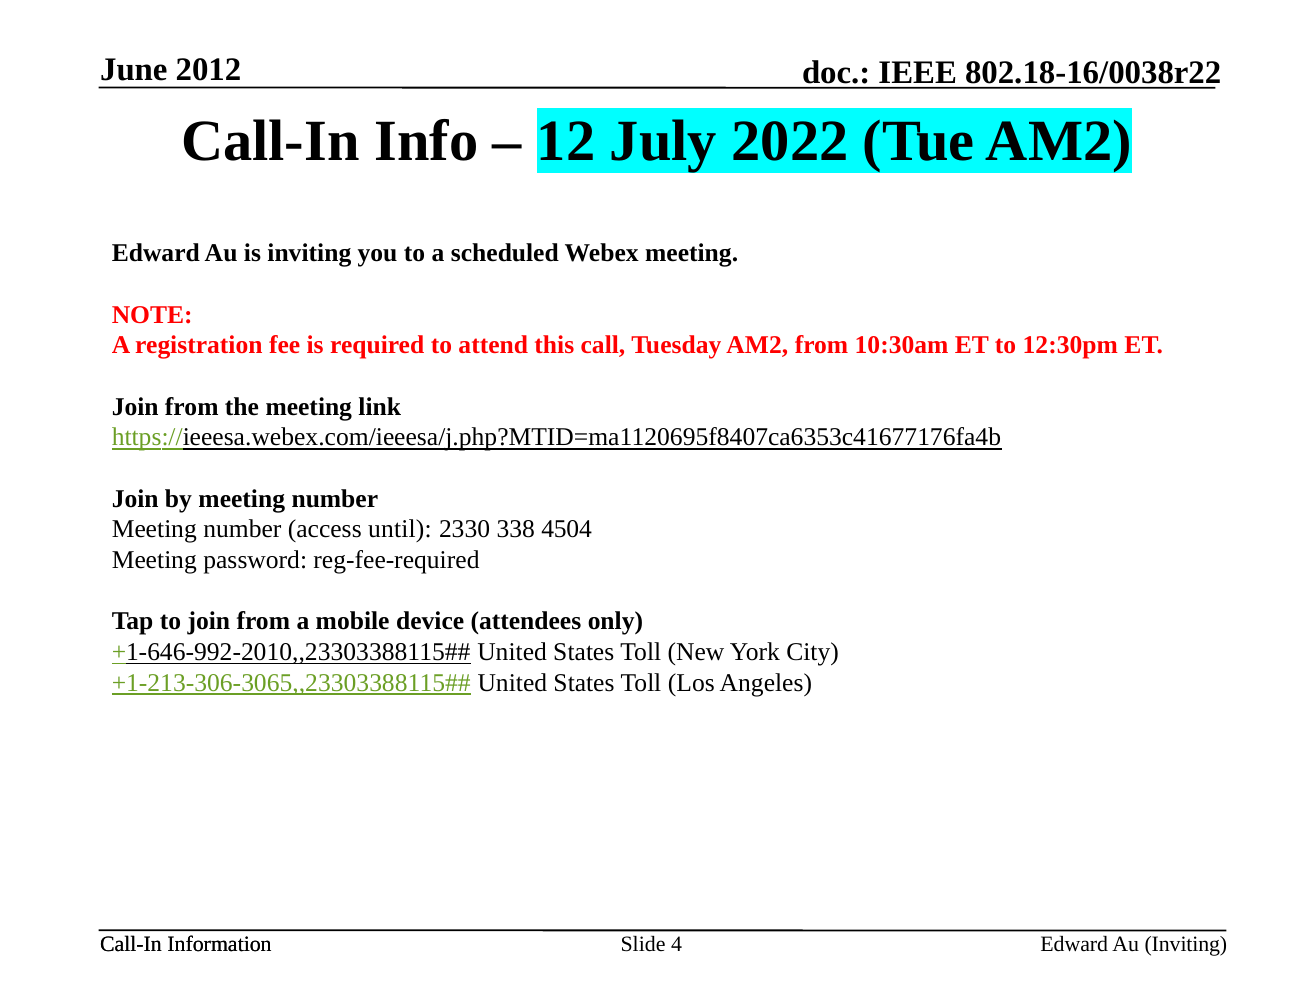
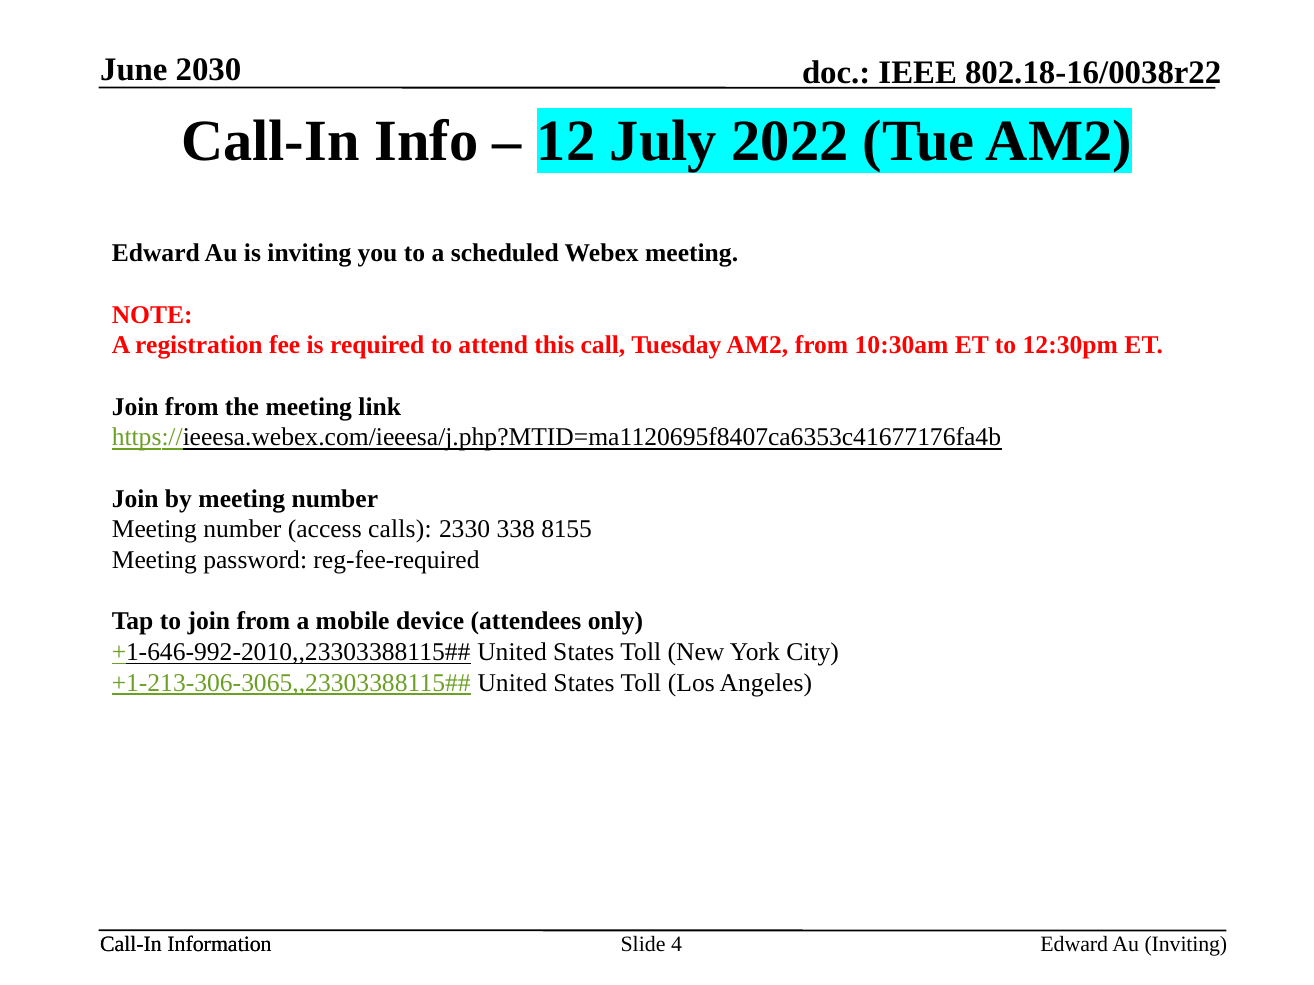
2012: 2012 -> 2030 (209, 70)
until: until -> calls (400, 530)
4504: 4504 -> 8155 (567, 530)
